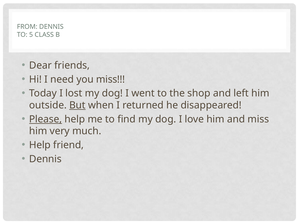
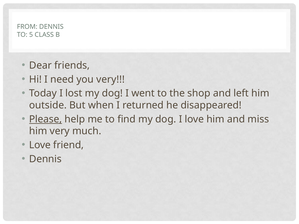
you miss: miss -> very (111, 79)
But underline: present -> none (77, 105)
Help: Help -> Love (40, 145)
